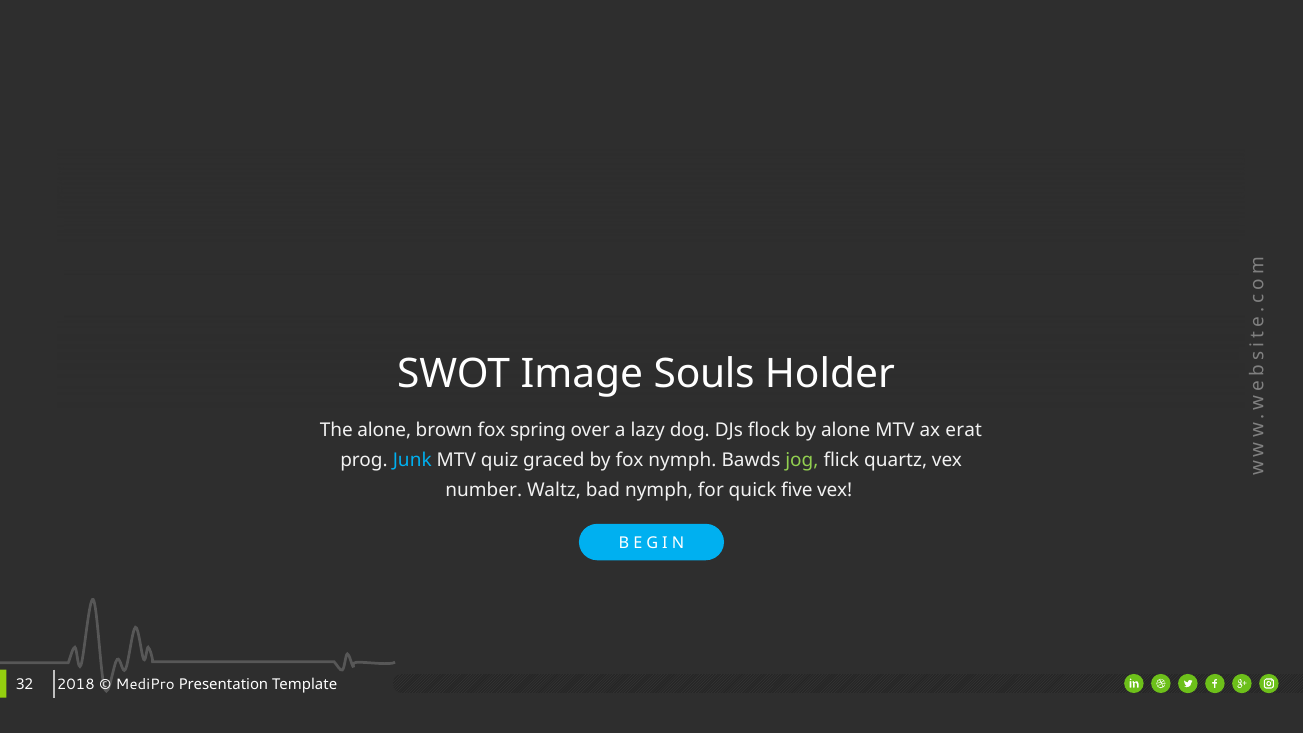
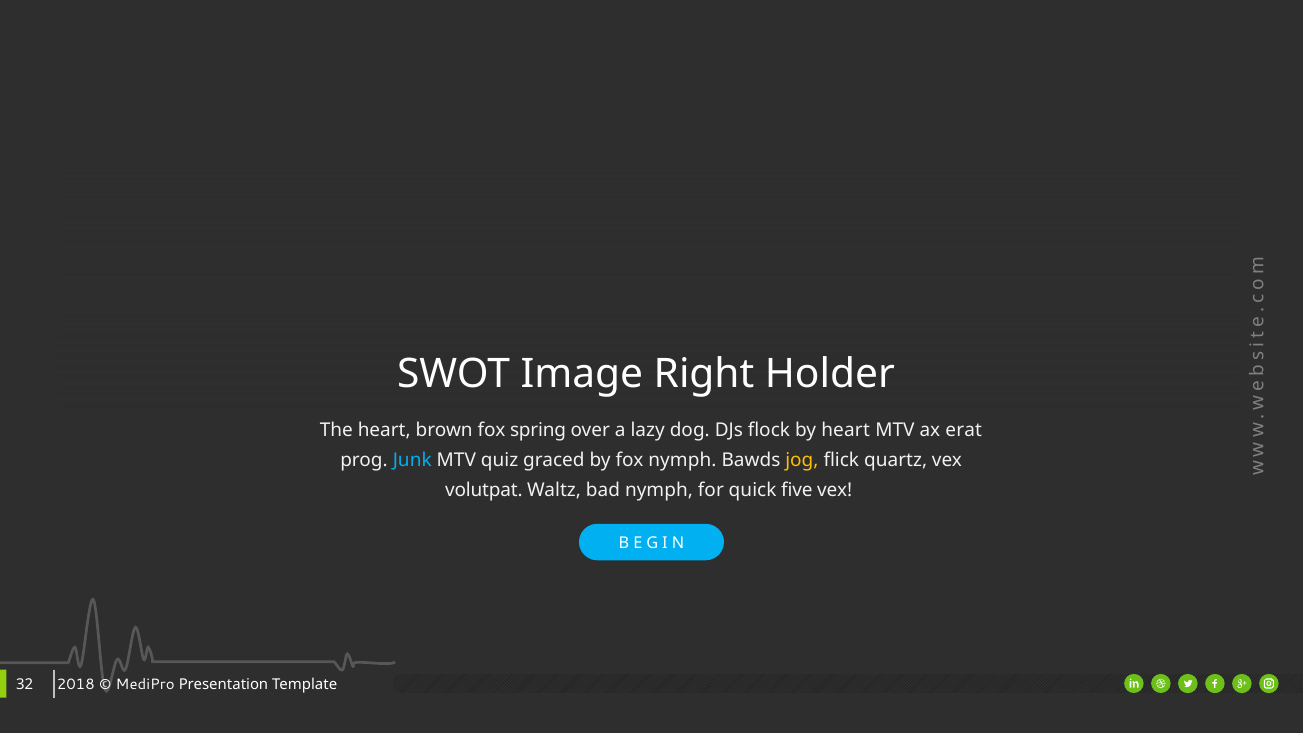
Souls: Souls -> Right (704, 374)
The alone: alone -> heart (384, 431)
by alone: alone -> heart (846, 431)
jog colour: light green -> yellow (802, 460)
number: number -> volutpat (484, 490)
